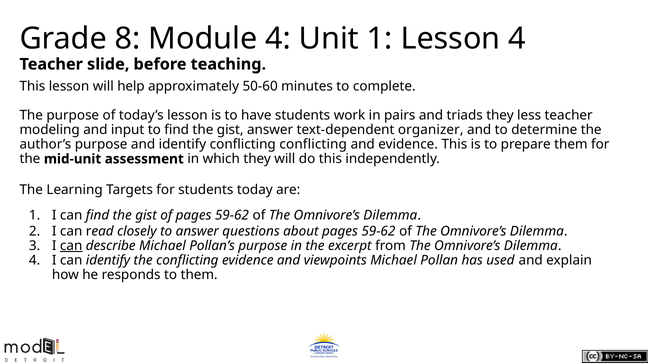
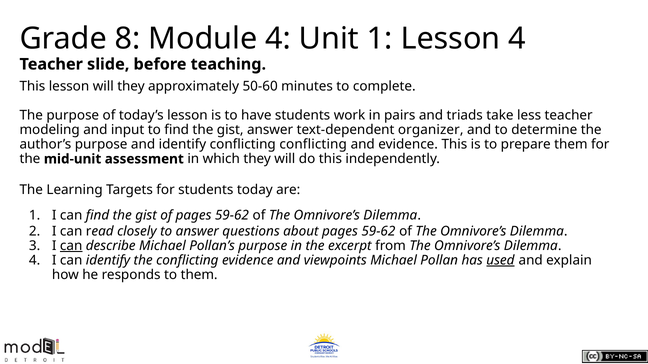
will help: help -> they (131, 86)
triads they: they -> take (500, 115)
used underline: none -> present (500, 261)
